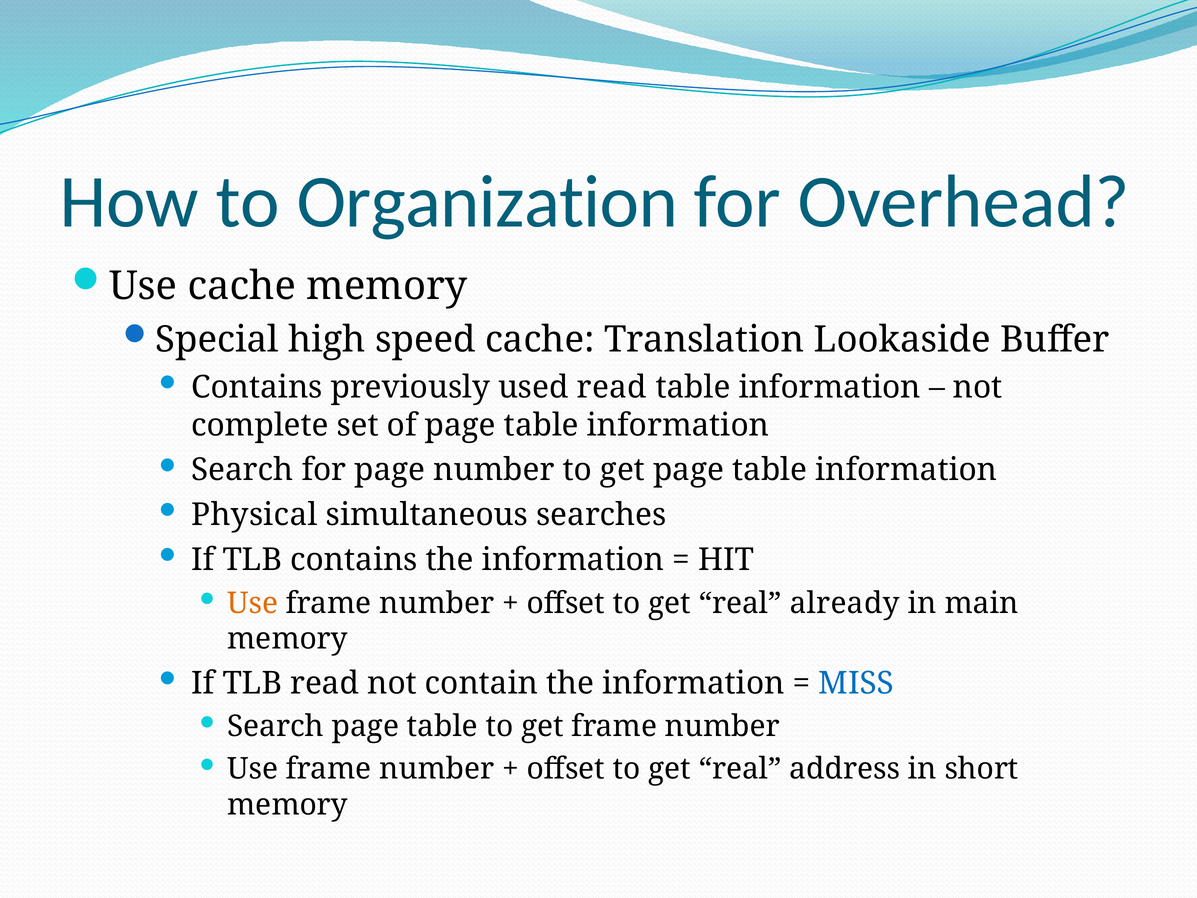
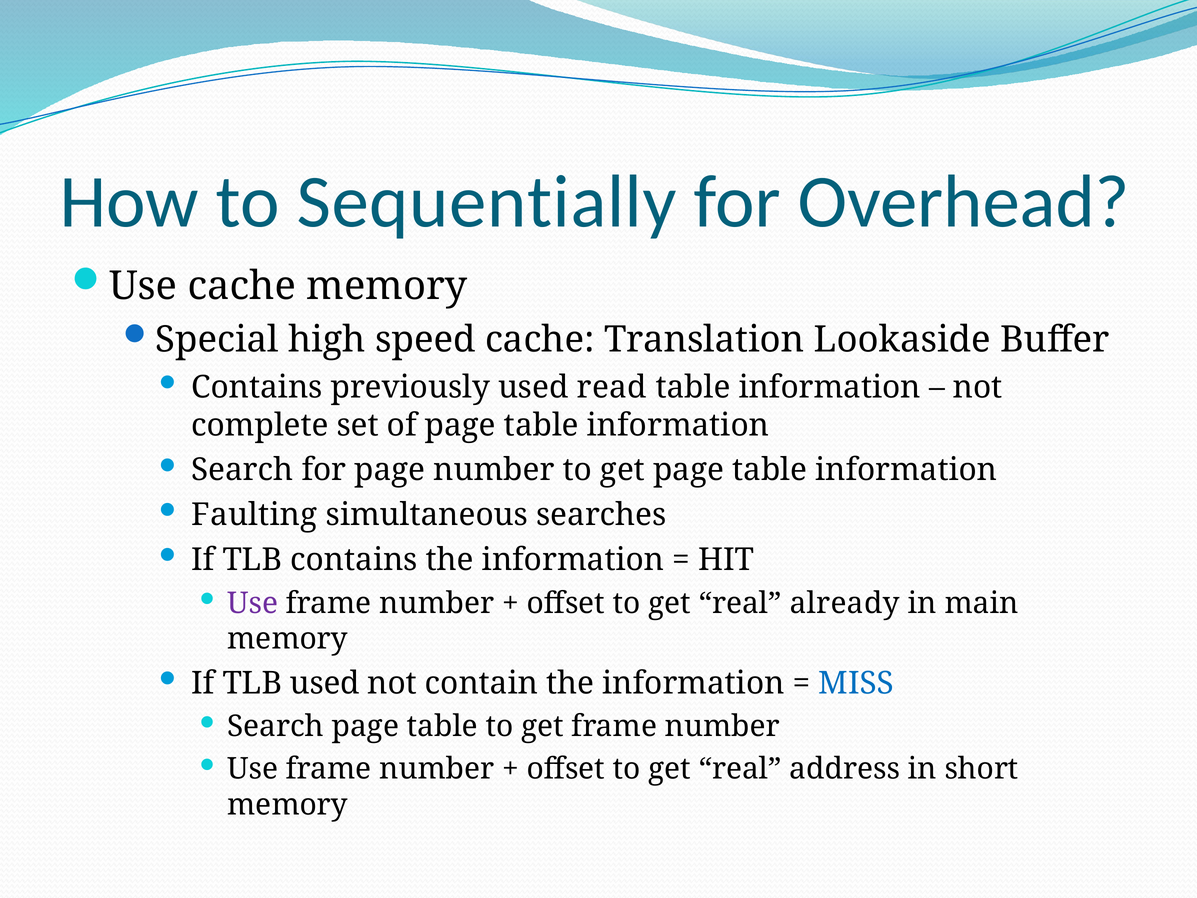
Organization: Organization -> Sequentially (486, 202)
Physical: Physical -> Faulting (254, 515)
Use colour: orange -> purple (253, 603)
TLB read: read -> used (325, 683)
